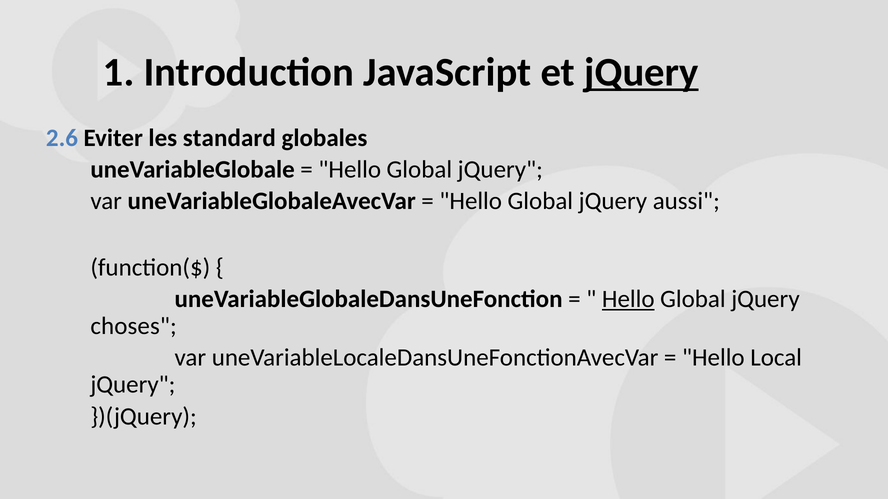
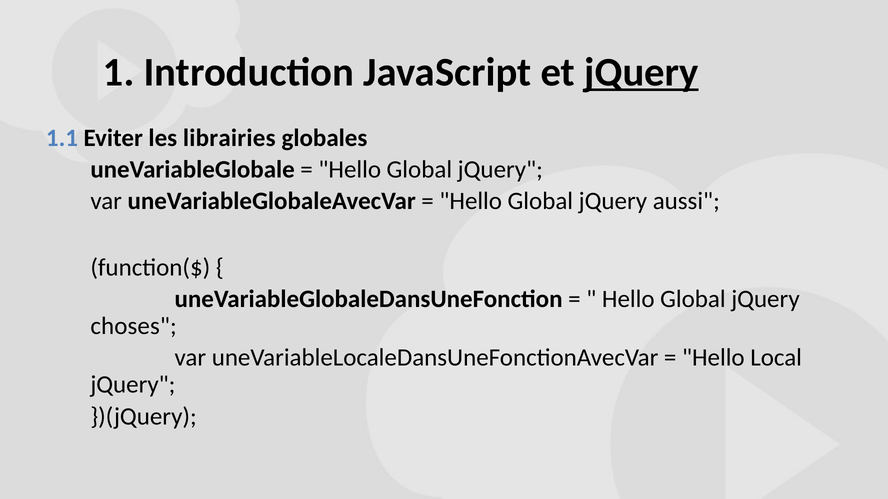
2.6: 2.6 -> 1.1 (62, 138)
standard: standard -> librairies (229, 138)
Hello underline: present -> none (628, 299)
